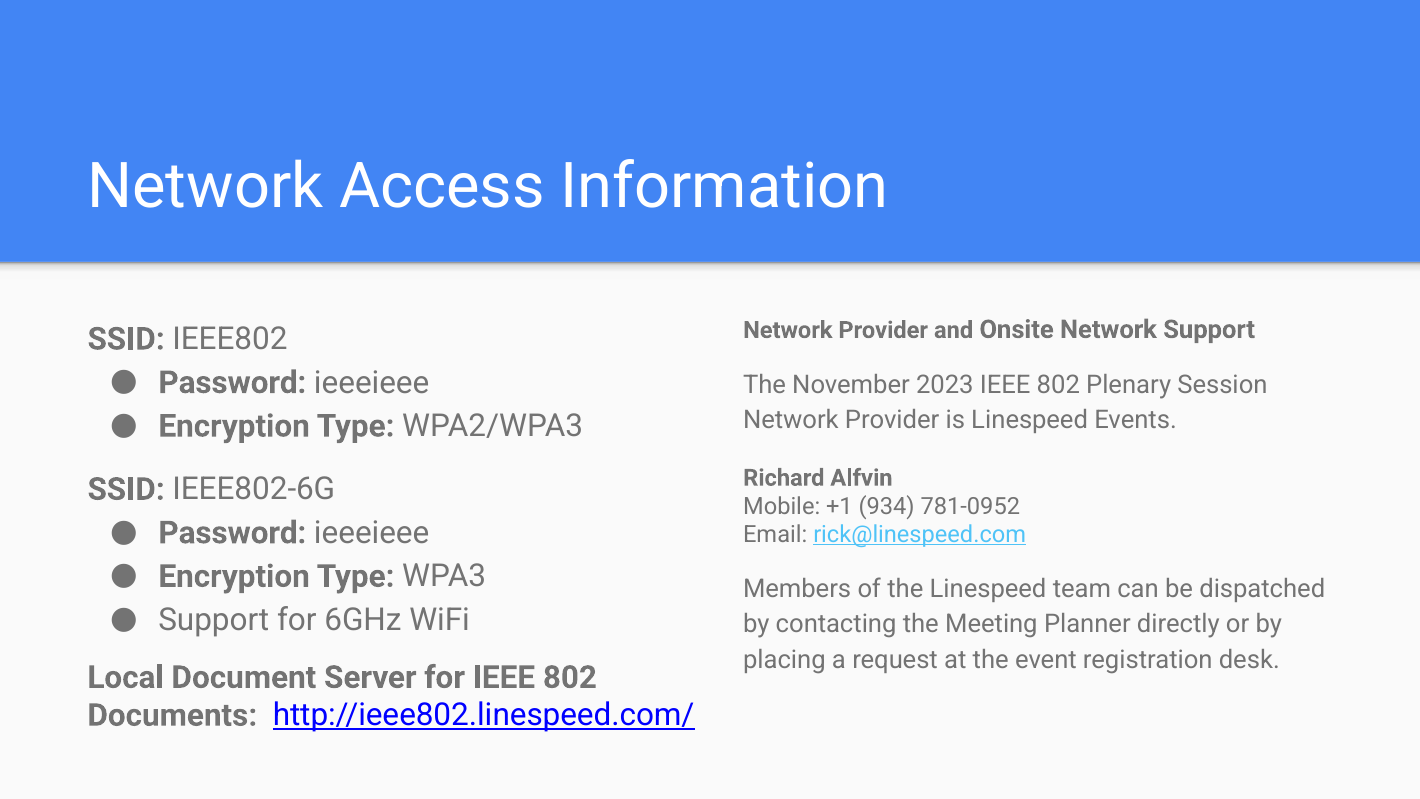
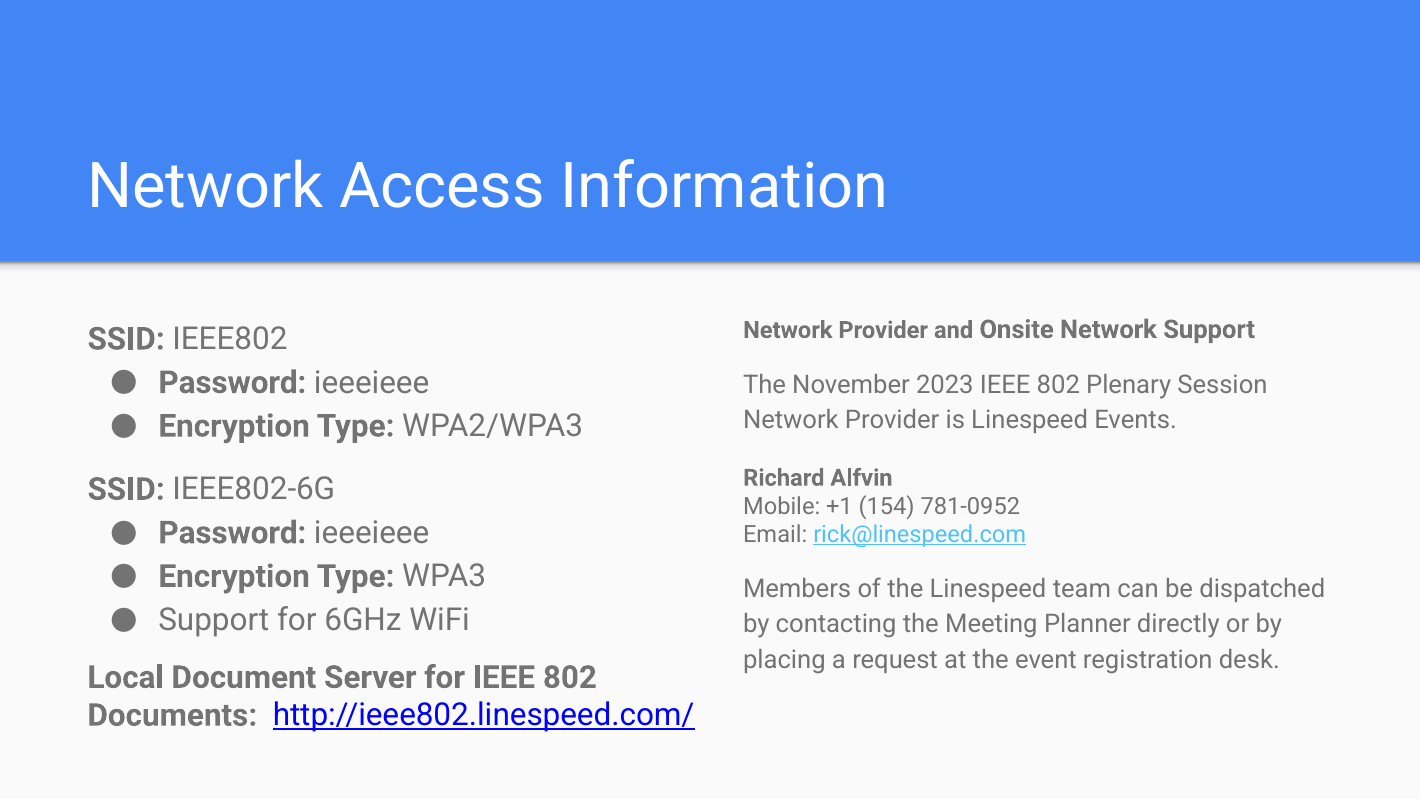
934: 934 -> 154 (887, 506)
